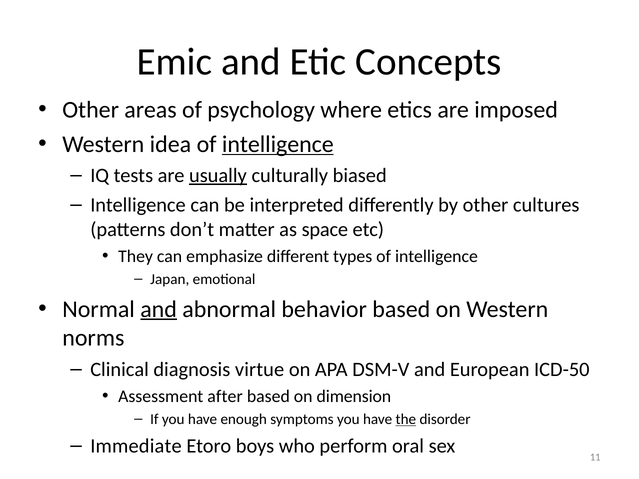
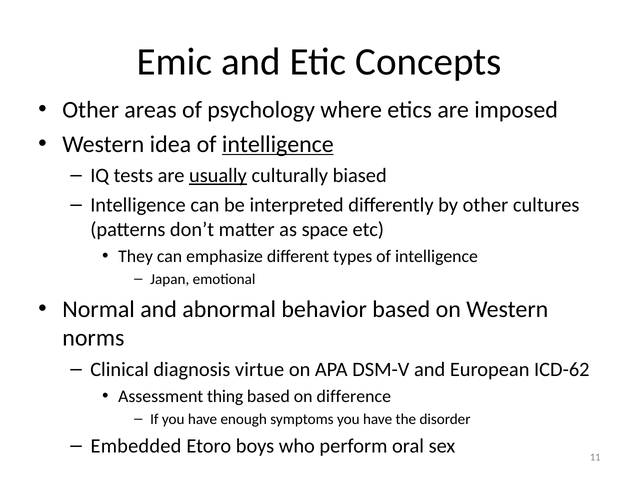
and underline: present -> none (159, 309)
ICD-50: ICD-50 -> ICD-62 (562, 369)
after: after -> thing (225, 396)
dimension: dimension -> difference (354, 396)
the underline: present -> none (406, 420)
Immediate: Immediate -> Embedded (136, 446)
